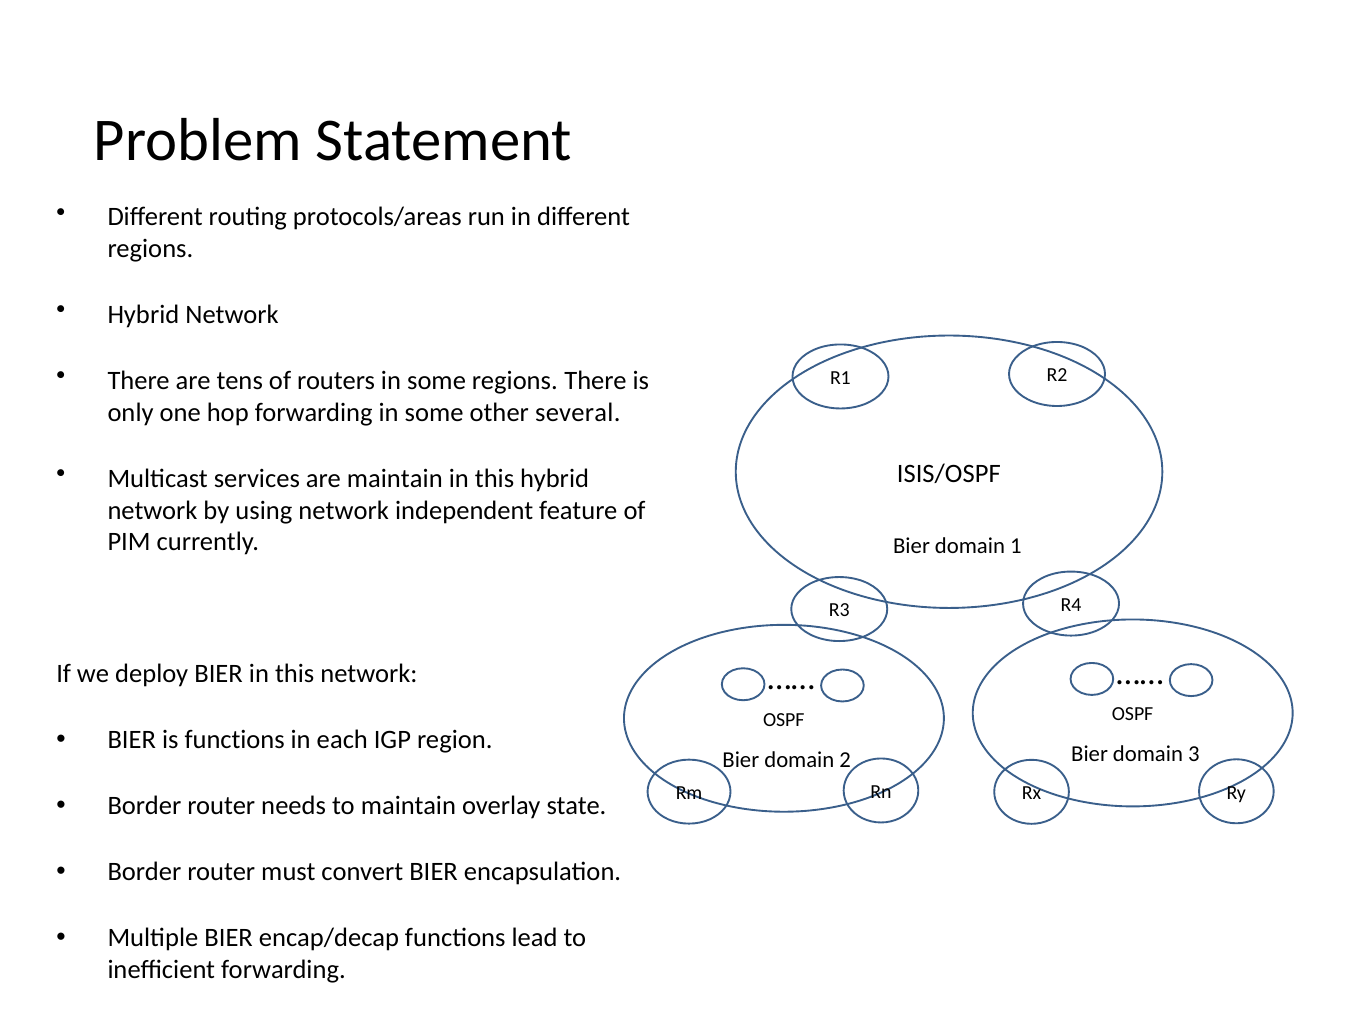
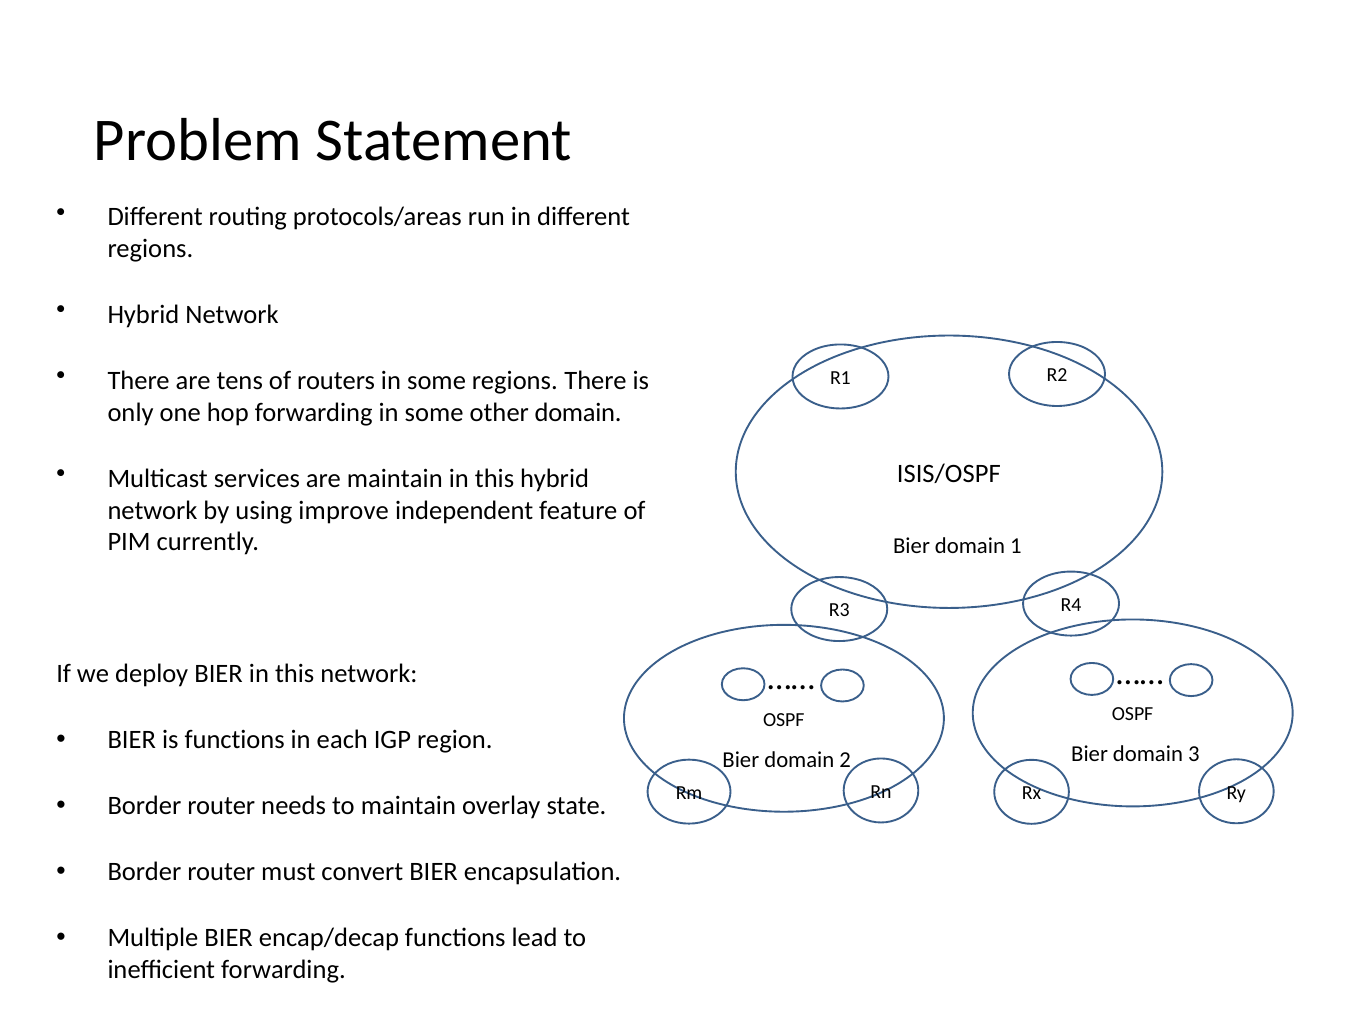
other several: several -> domain (578, 412)
using network: network -> improve (344, 510)
